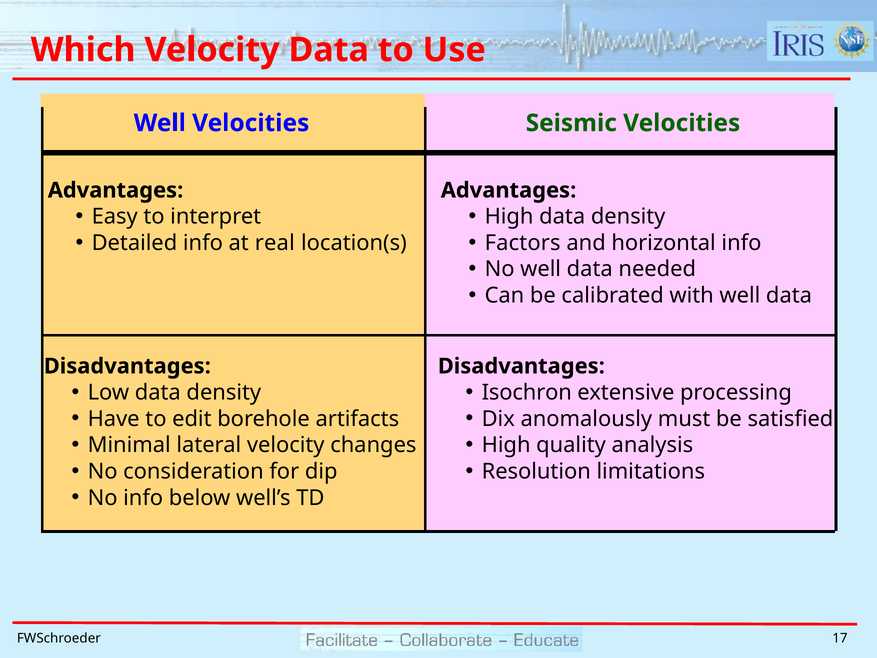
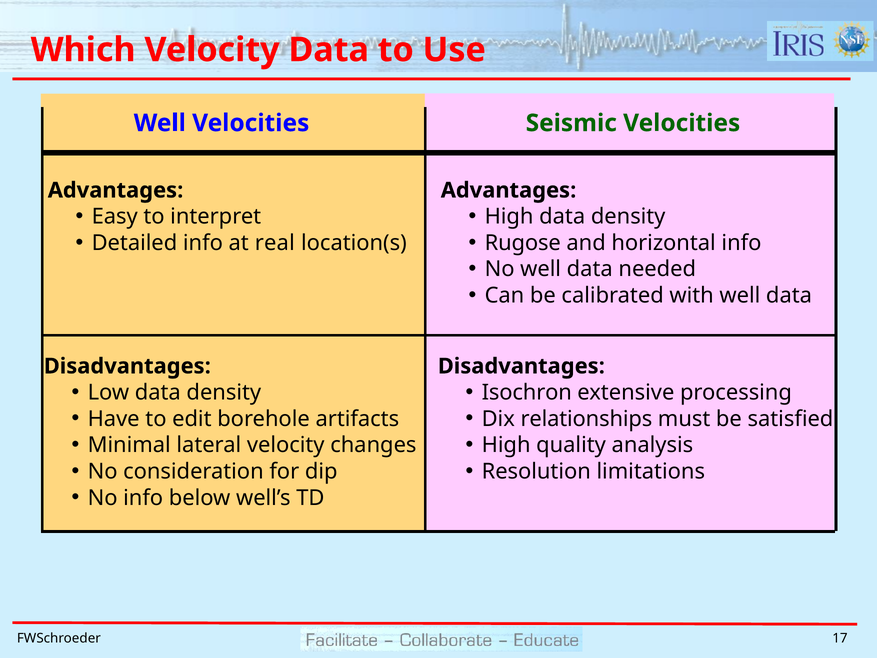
Factors: Factors -> Rugose (523, 243)
anomalously: anomalously -> relationships (586, 419)
